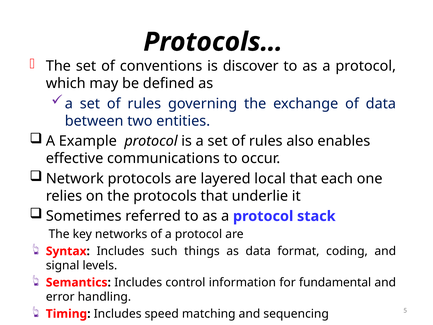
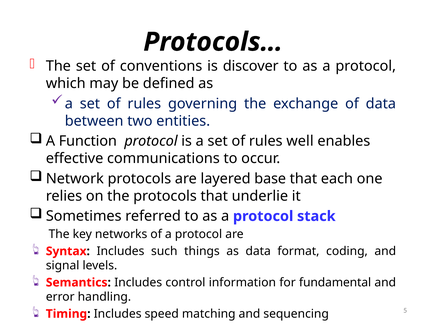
Example: Example -> Function (88, 141)
also: also -> well (300, 141)
local: local -> base (270, 179)
